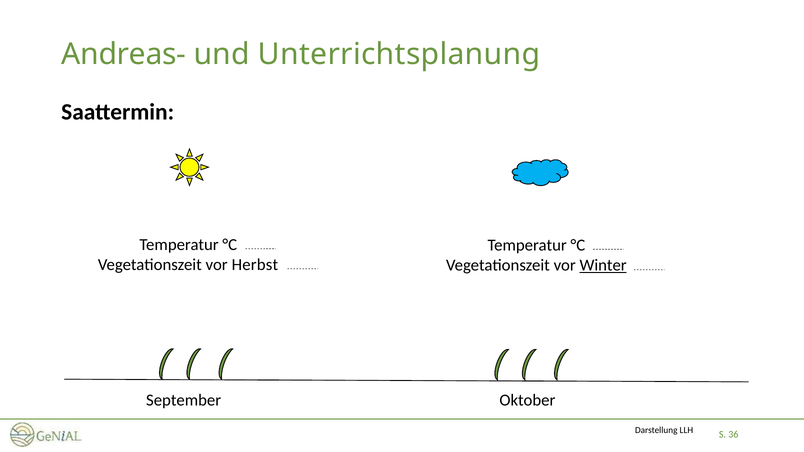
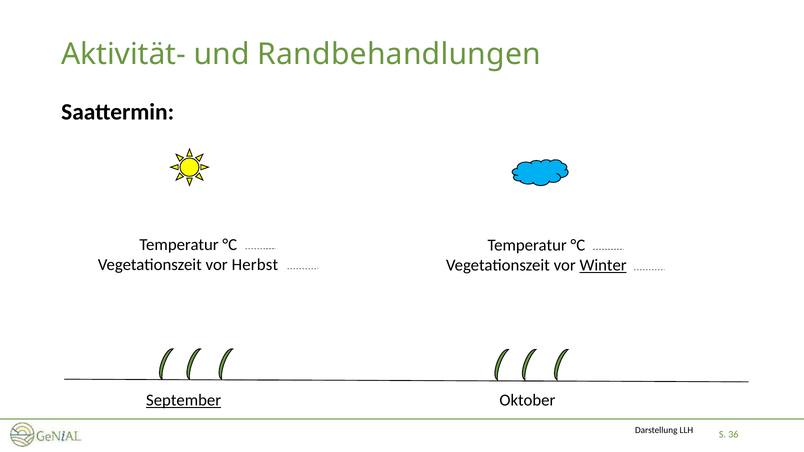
Andreas-: Andreas- -> Aktivität- (124, 54)
Unterrichtsplanung: Unterrichtsplanung -> Randbehandlungen (399, 54)
September underline: none -> present (184, 400)
